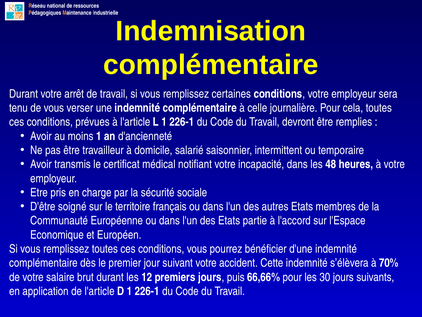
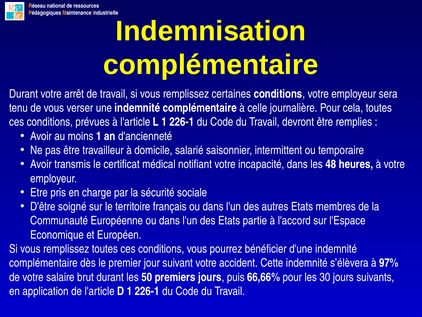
70%: 70% -> 97% (389, 263)
12: 12 -> 50 (147, 277)
